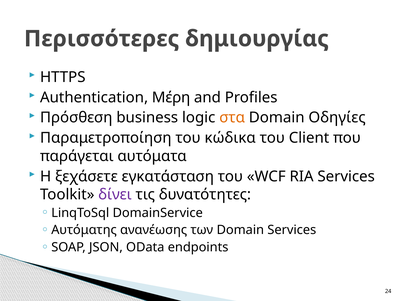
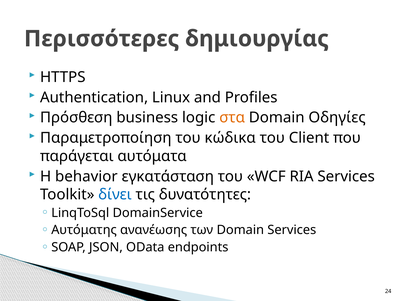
Μέρη: Μέρη -> Linux (171, 97)
ξεχάσετε: ξεχάσετε -> behavior (86, 176)
δίνει colour: purple -> blue (115, 194)
